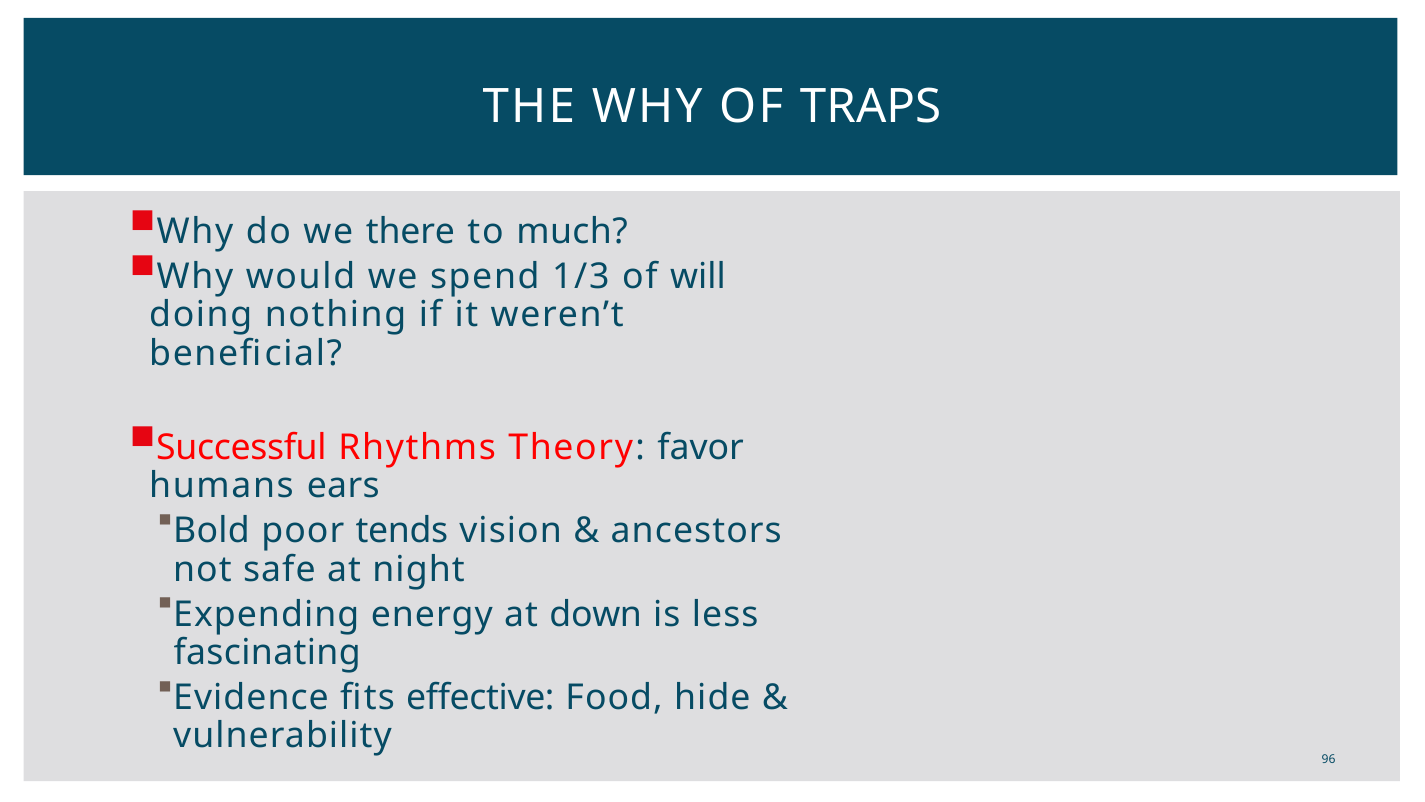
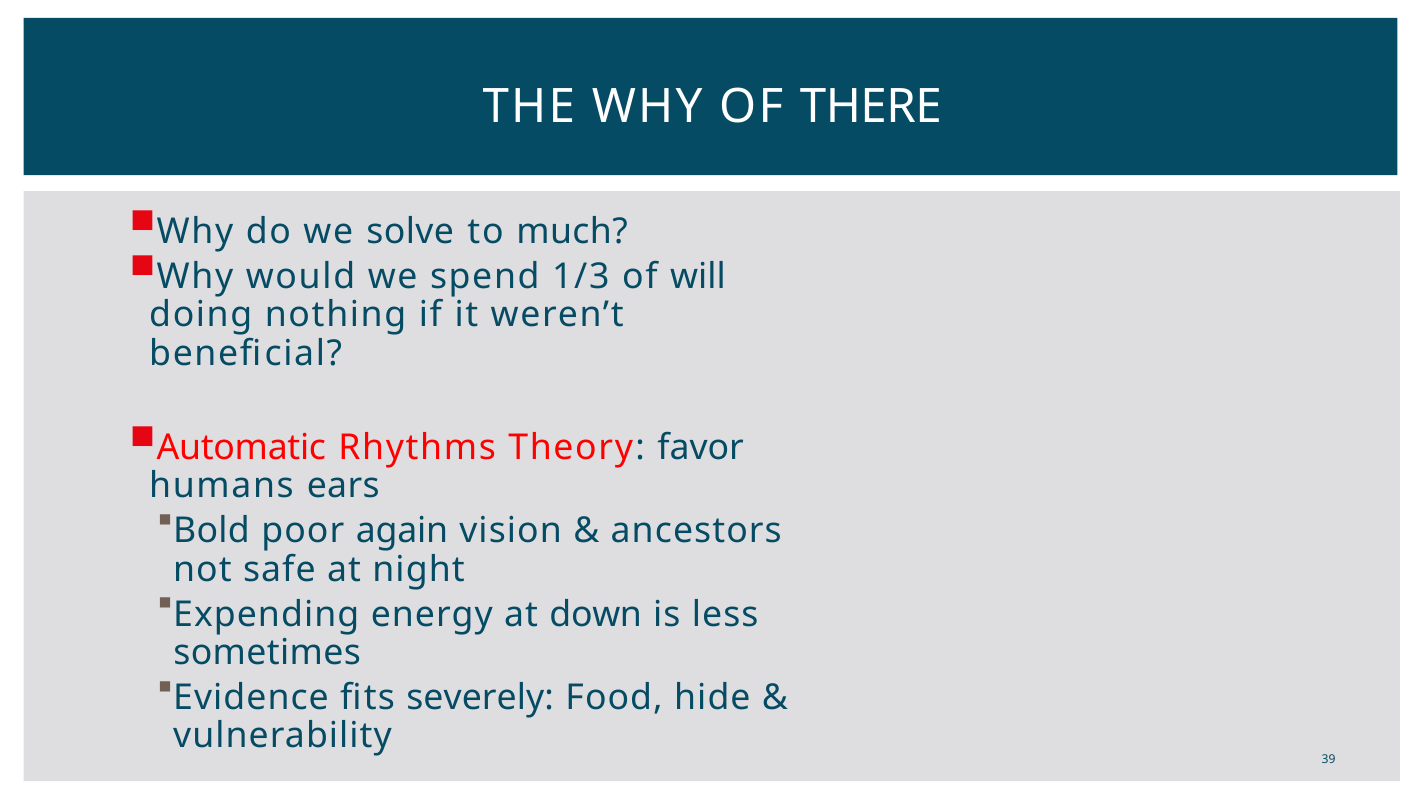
TRAPS: TRAPS -> THERE (871, 106)
there: there -> solve (410, 232)
Successful: Successful -> Automatic (241, 447)
tends: tends -> again (402, 531)
fascinating: fascinating -> sometimes (267, 652)
effective: effective -> severely (480, 697)
96: 96 -> 39 (1329, 759)
